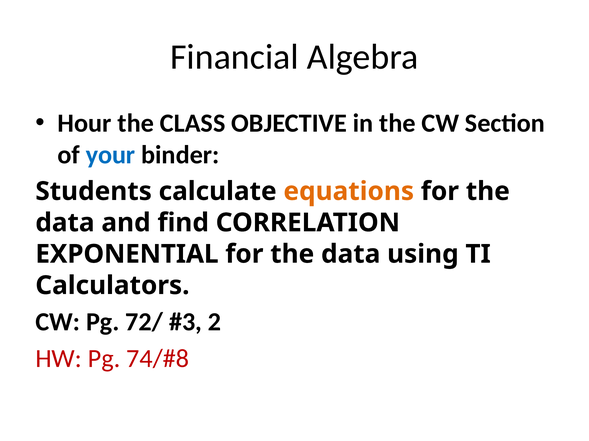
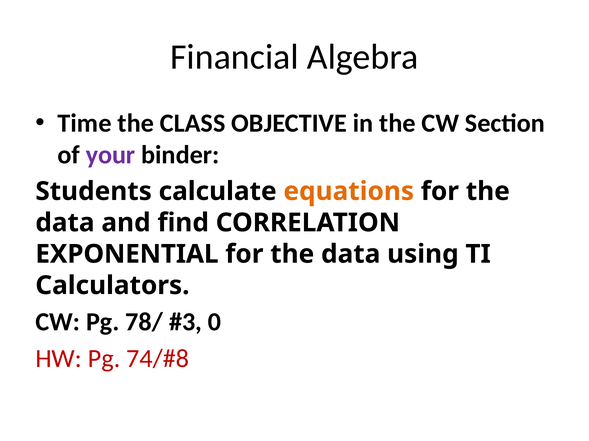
Hour: Hour -> Time (84, 124)
your colour: blue -> purple (110, 155)
72/: 72/ -> 78/ (144, 323)
2: 2 -> 0 (215, 323)
